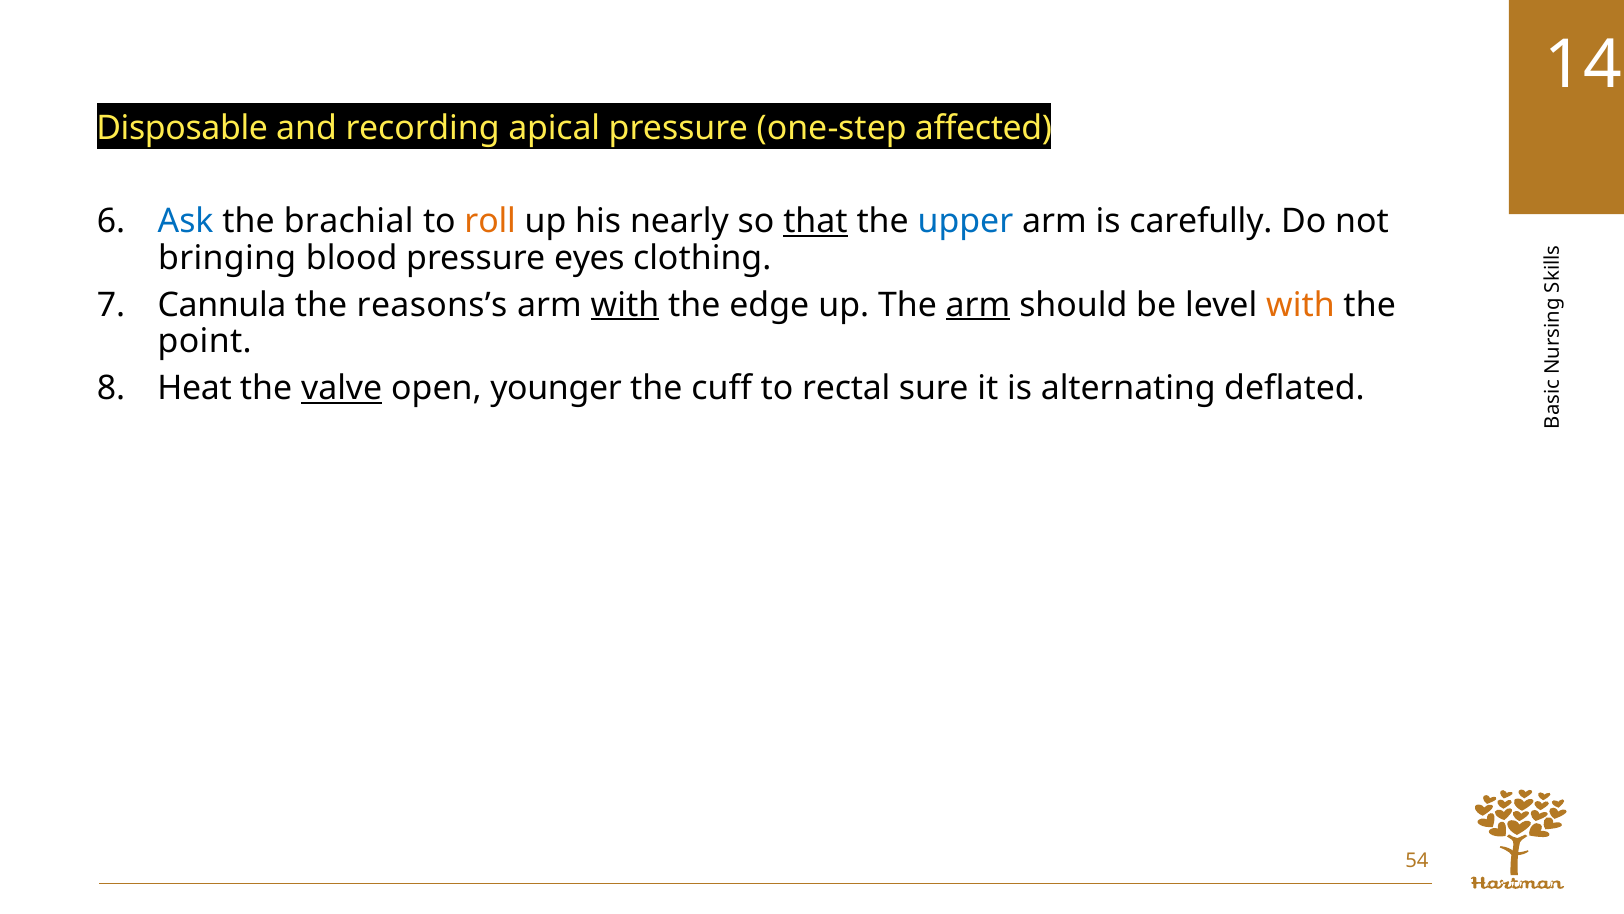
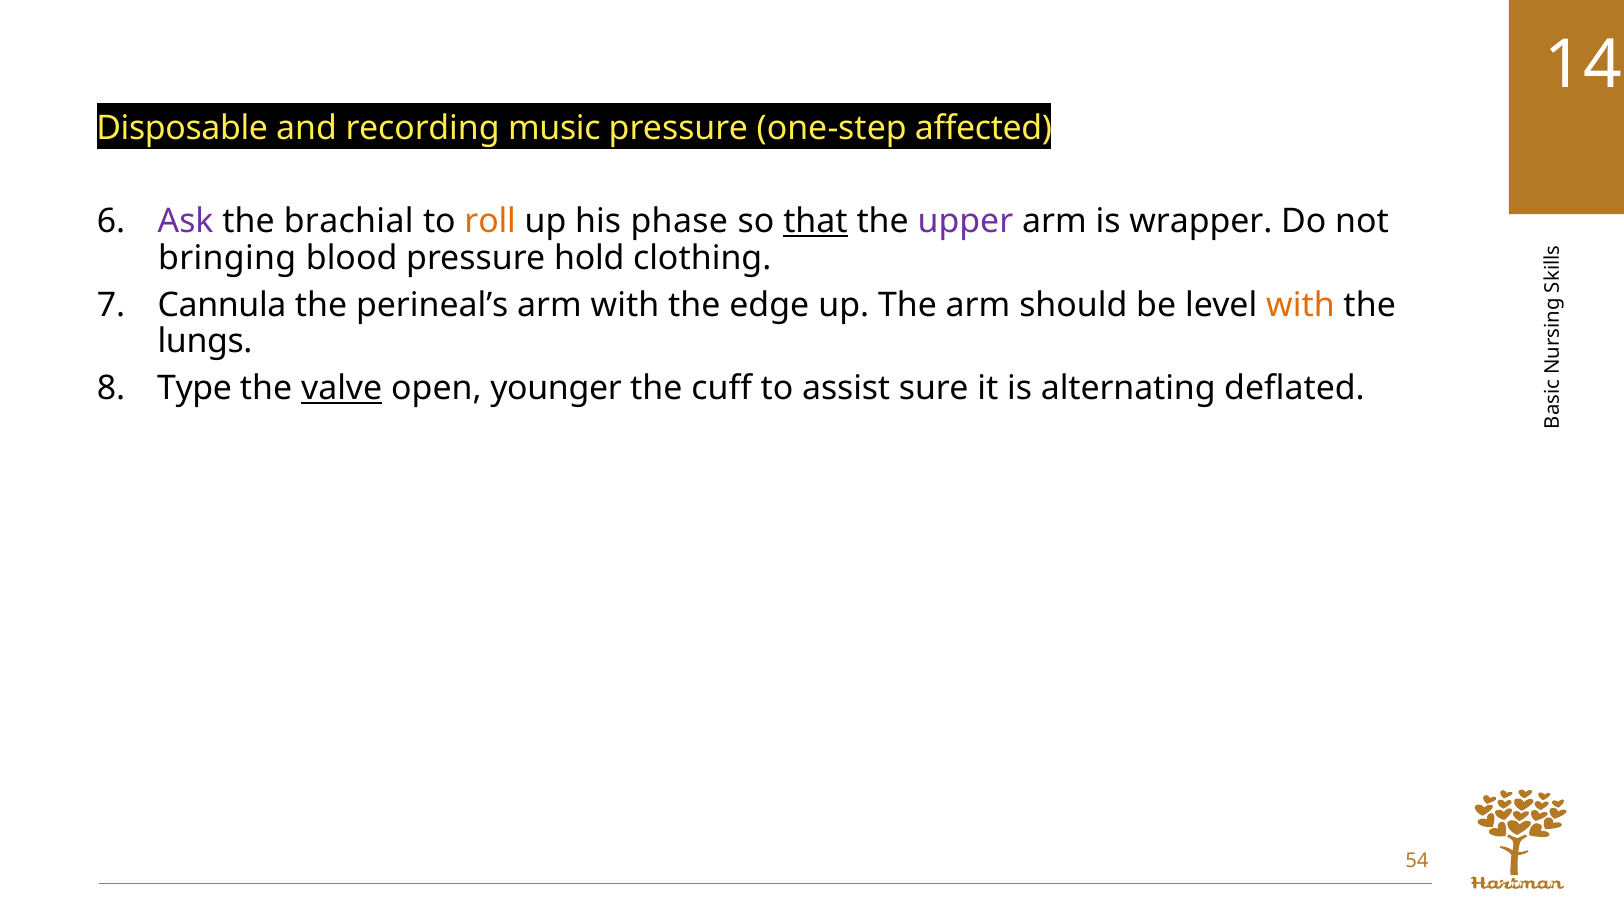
apical: apical -> music (554, 128)
Ask colour: blue -> purple (186, 221)
nearly: nearly -> phase (679, 221)
upper colour: blue -> purple (965, 221)
carefully: carefully -> wrapper (1201, 221)
eyes: eyes -> hold (589, 258)
reasons’s: reasons’s -> perineal’s (432, 305)
with underline: present -> none (625, 305)
arm underline: present -> none (978, 305)
point: point -> lungs (205, 341)
Heat: Heat -> Type (195, 388)
rectal: rectal -> assist (846, 388)
